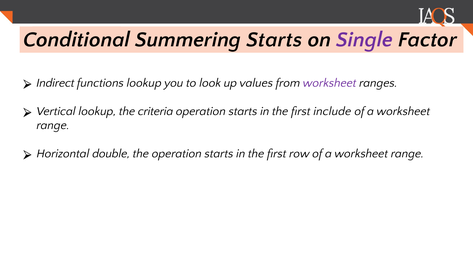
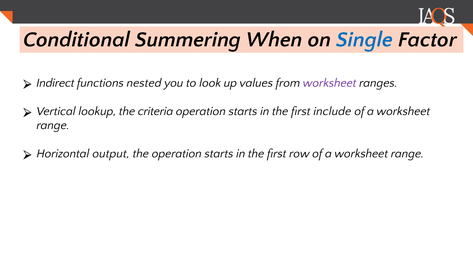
Summering Starts: Starts -> When (274, 39)
Single colour: purple -> blue (365, 39)
functions lookup: lookup -> nested (144, 83)
double: double -> output (111, 154)
